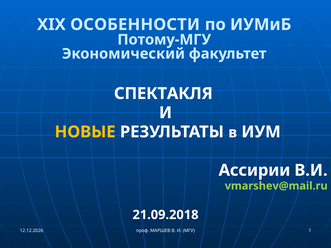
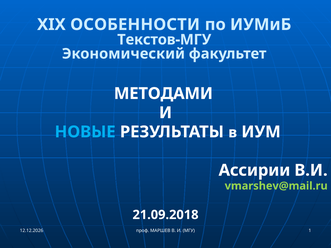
Потому-МГУ: Потому-МГУ -> Текстов-МГУ (164, 40)
СПЕКТАКЛЯ: СПЕКТАКЛЯ -> МЕТОДАМИ (163, 94)
НОВЫЕ colour: yellow -> light blue (85, 132)
